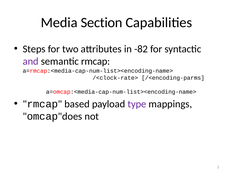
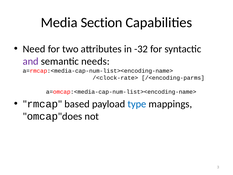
Steps: Steps -> Need (34, 49)
-82: -82 -> -32 (141, 49)
semantic rmcap: rmcap -> needs (95, 61)
type colour: purple -> blue (137, 104)
